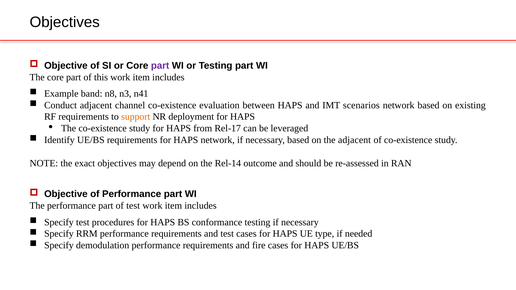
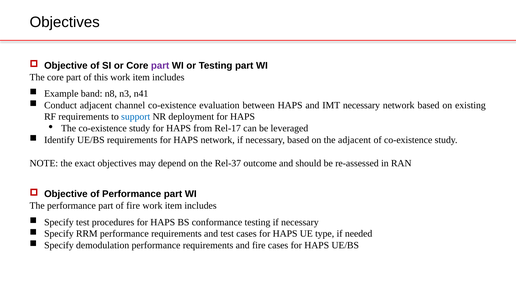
IMT scenarios: scenarios -> necessary (361, 105)
support colour: orange -> blue (136, 117)
Rel-14: Rel-14 -> Rel-37 (228, 163)
of test: test -> fire (133, 206)
